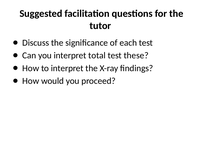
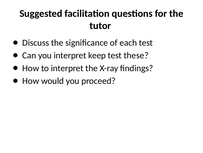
total: total -> keep (97, 55)
